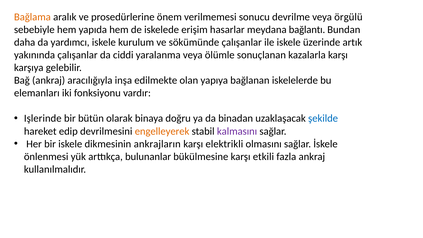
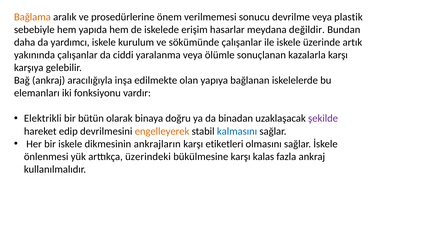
örgülü: örgülü -> plastik (348, 17)
bağlantı: bağlantı -> değildir (307, 30)
Işlerinde: Işlerinde -> Elektrikli (43, 118)
şekilde colour: blue -> purple (323, 118)
kalmasını colour: purple -> blue (237, 131)
elektrikli: elektrikli -> etiketleri (224, 144)
bulunanlar: bulunanlar -> üzerindeki (148, 157)
etkili: etkili -> kalas (263, 157)
